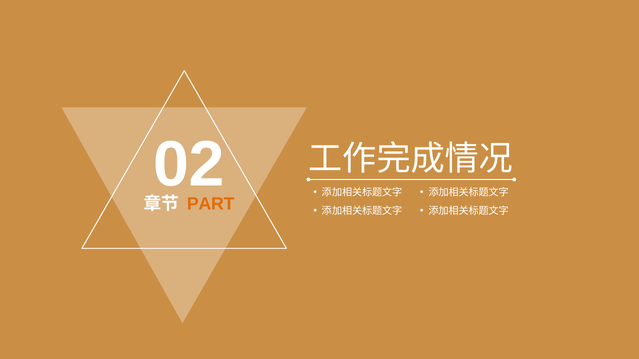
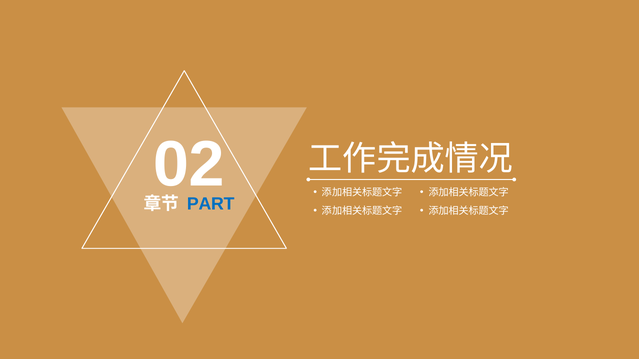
PART colour: orange -> blue (211, 204)
